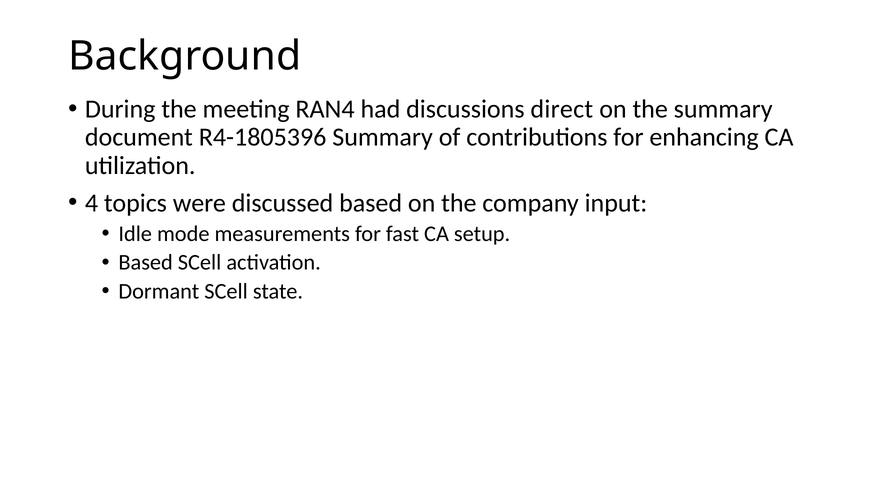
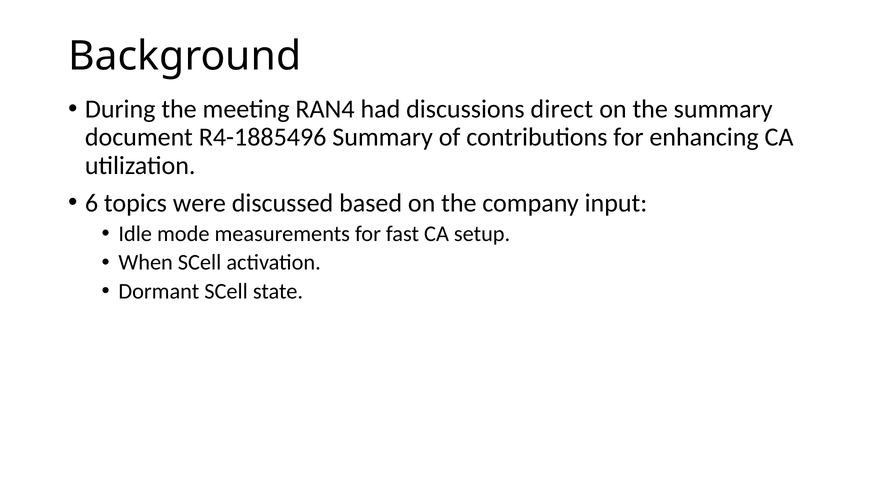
R4-1805396: R4-1805396 -> R4-1885496 (263, 137)
4: 4 -> 6 (92, 203)
Based: Based -> When (146, 262)
